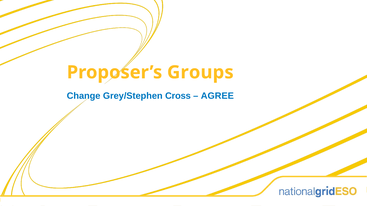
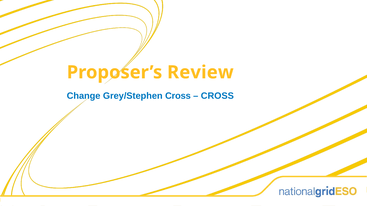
Groups: Groups -> Review (200, 72)
AGREE: AGREE -> CROSS (217, 96)
